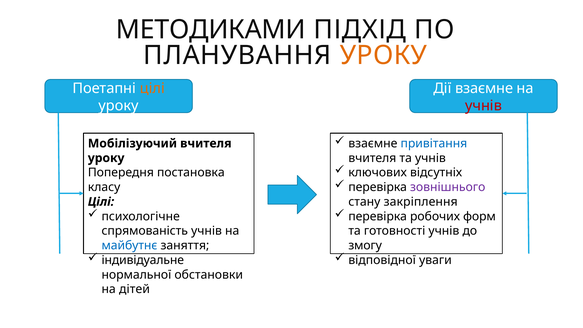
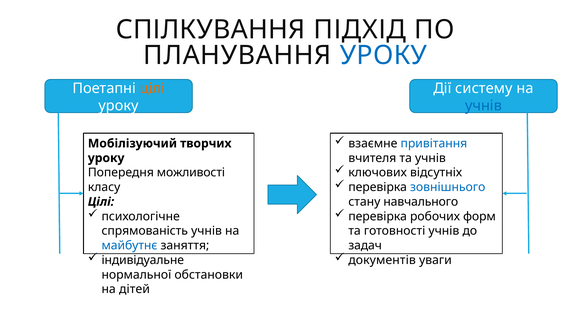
МЕТОДИКАМИ: МЕТОДИКАМИ -> СПІЛКУВАННЯ (211, 30)
УРОКУ colour: orange -> blue (384, 55)
Дії взаємне: взаємне -> систему (484, 88)
учнів colour: red -> blue (483, 106)
Мобілізуючий вчителя: вчителя -> творчих (206, 143)
постановка: постановка -> можливості (191, 173)
зовнішнього colour: purple -> blue (448, 187)
закріплення: закріплення -> навчального (421, 202)
змогу: змогу -> задач (365, 245)
відповідної: відповідної -> документів (382, 260)
